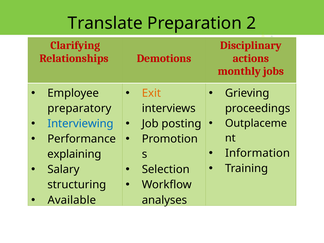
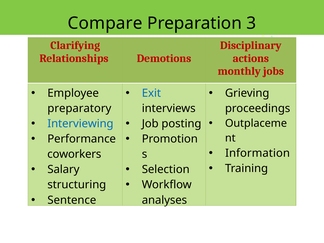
Translate: Translate -> Compare (105, 23)
2: 2 -> 3 (251, 23)
Exit colour: orange -> blue (151, 93)
explaining: explaining -> coworkers (74, 154)
Available: Available -> Sentence (72, 200)
